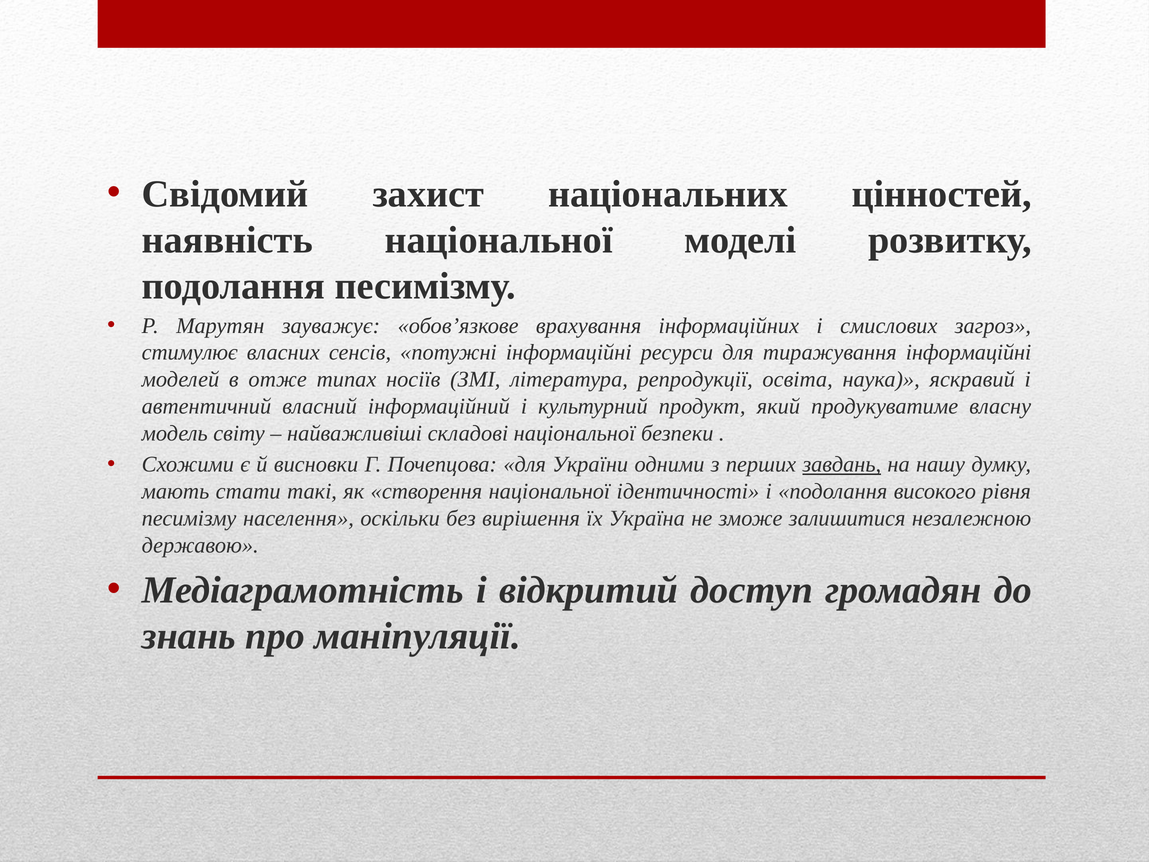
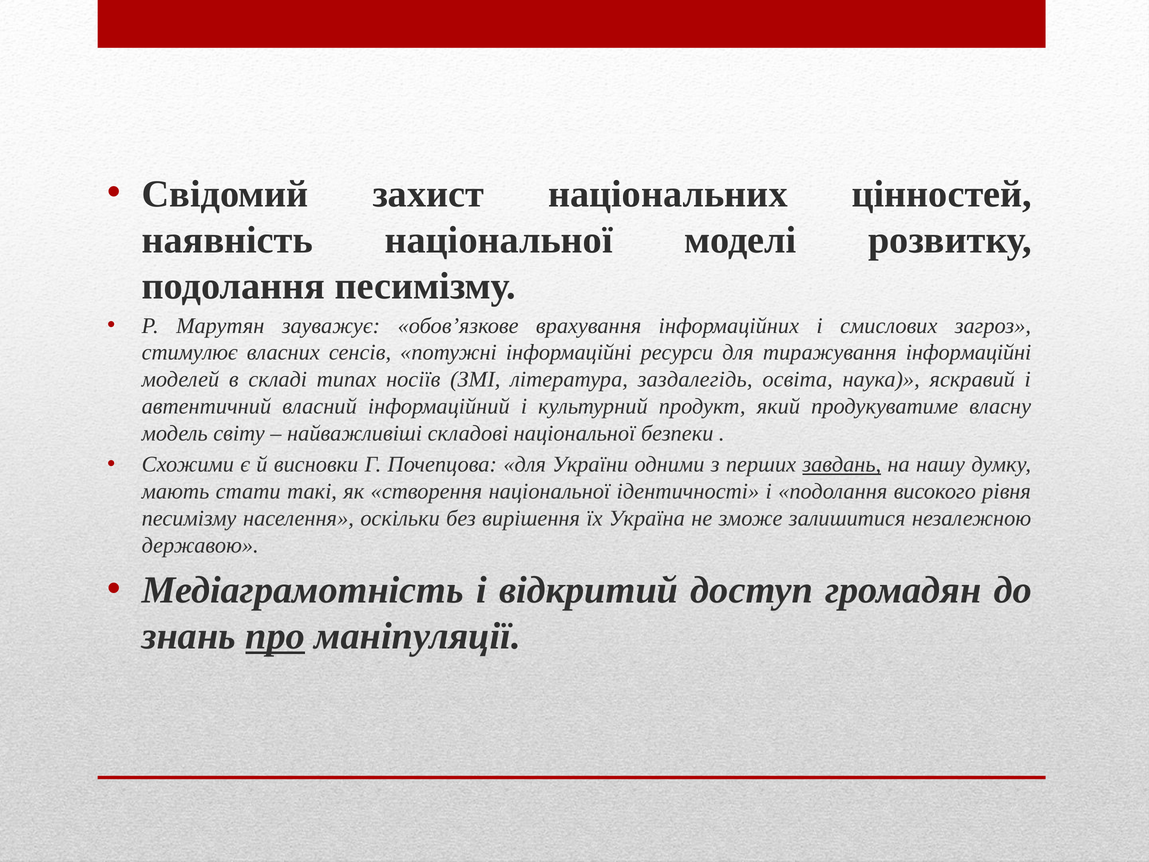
отже: отже -> складі (278, 379)
репродукції: репродукції -> заздалегідь (695, 379)
про underline: none -> present (275, 636)
